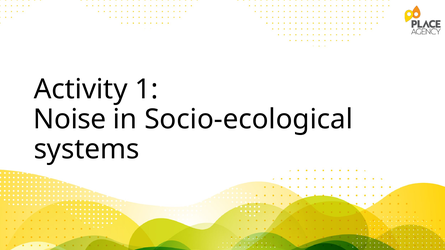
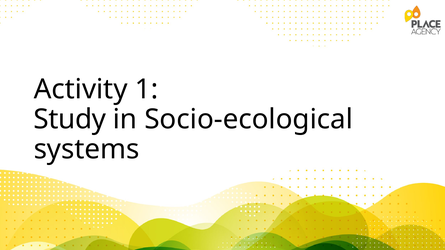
Noise: Noise -> Study (70, 120)
